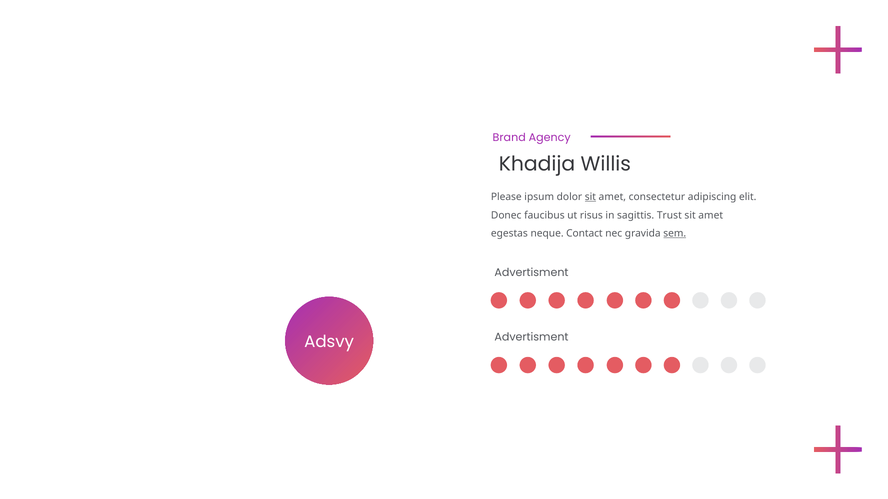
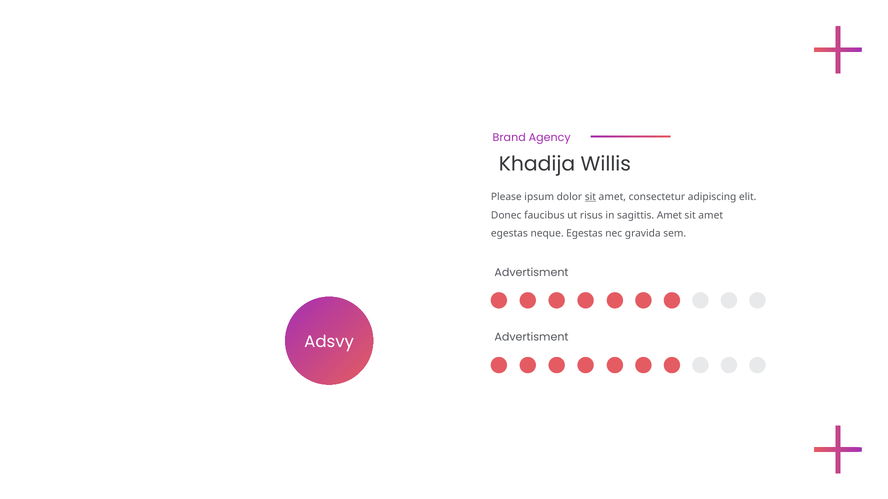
sagittis Trust: Trust -> Amet (669, 215)
neque Contact: Contact -> Egestas (584, 234)
sem underline: present -> none (675, 234)
